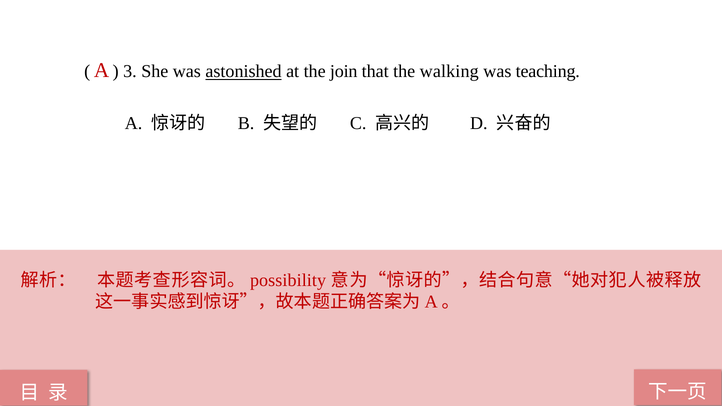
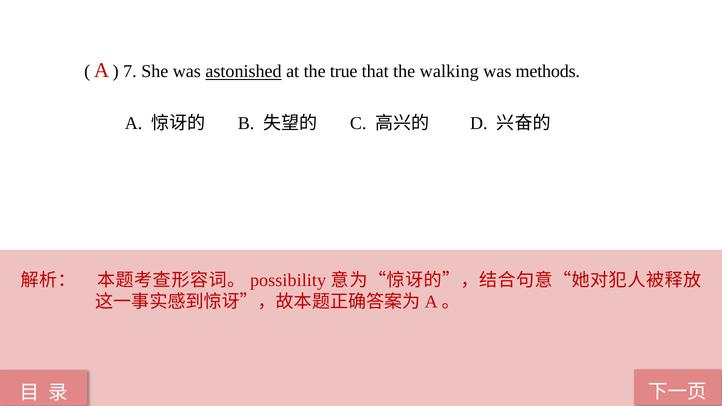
3: 3 -> 7 (130, 72)
join: join -> true (344, 72)
teaching: teaching -> methods (548, 72)
